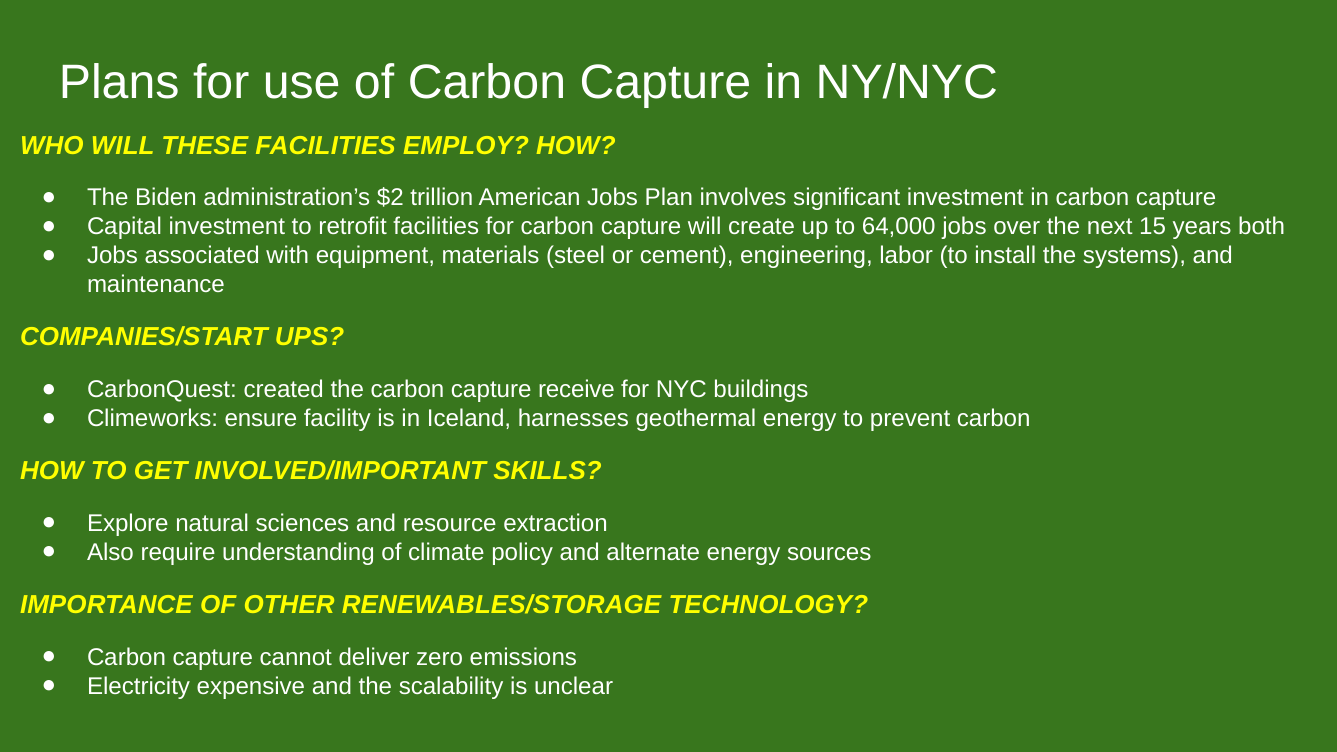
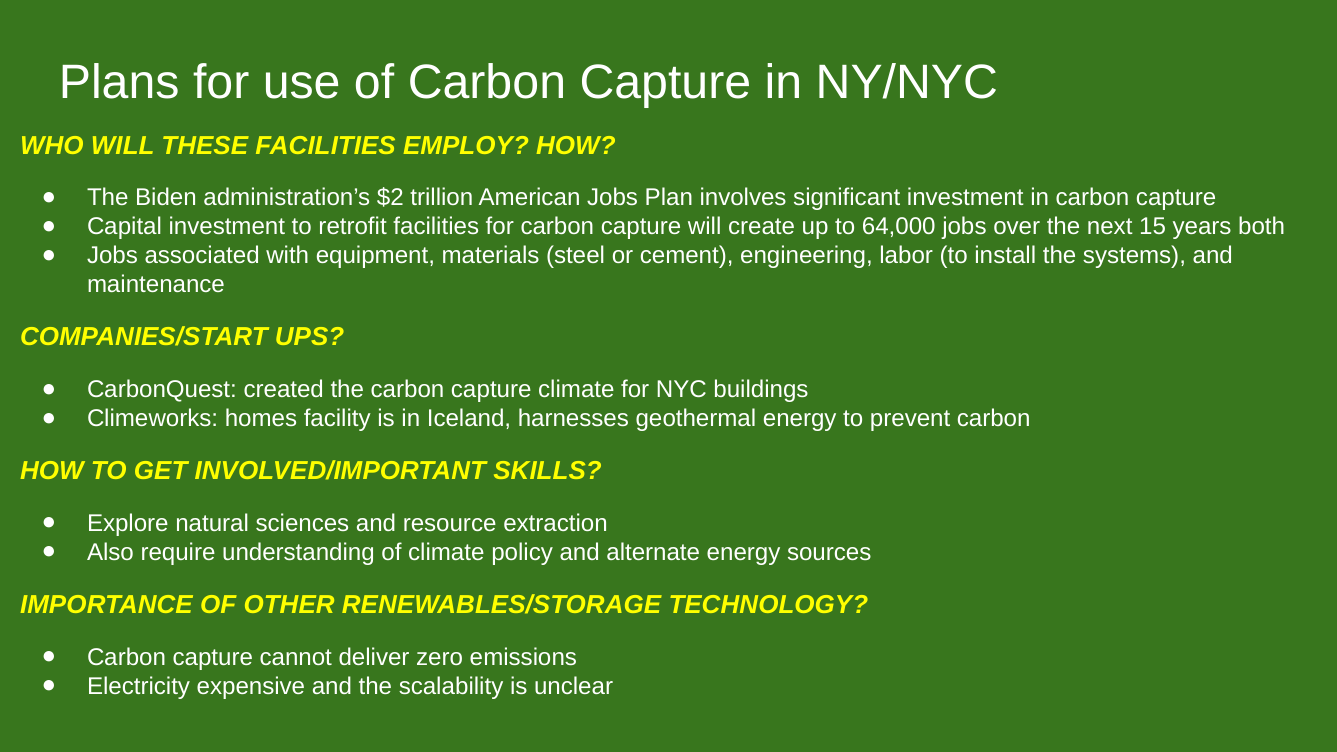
capture receive: receive -> climate (576, 390)
ensure: ensure -> homes (261, 419)
